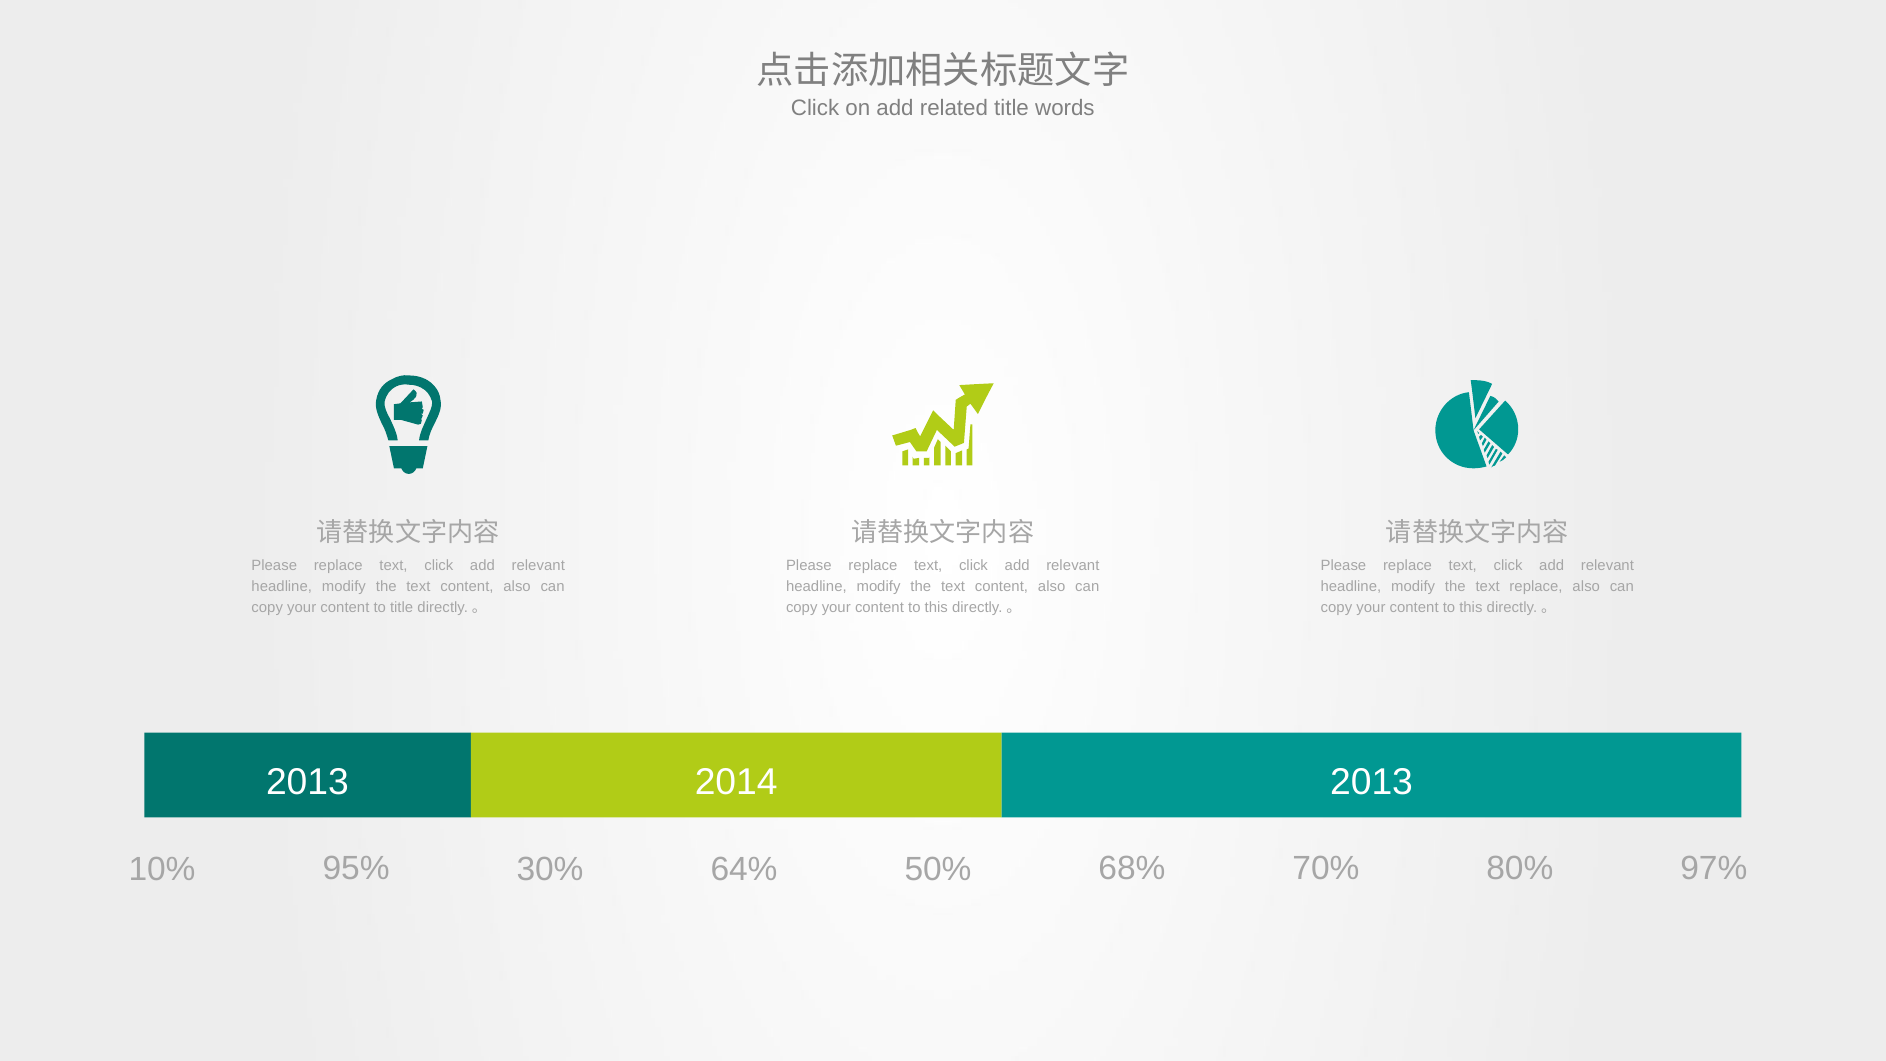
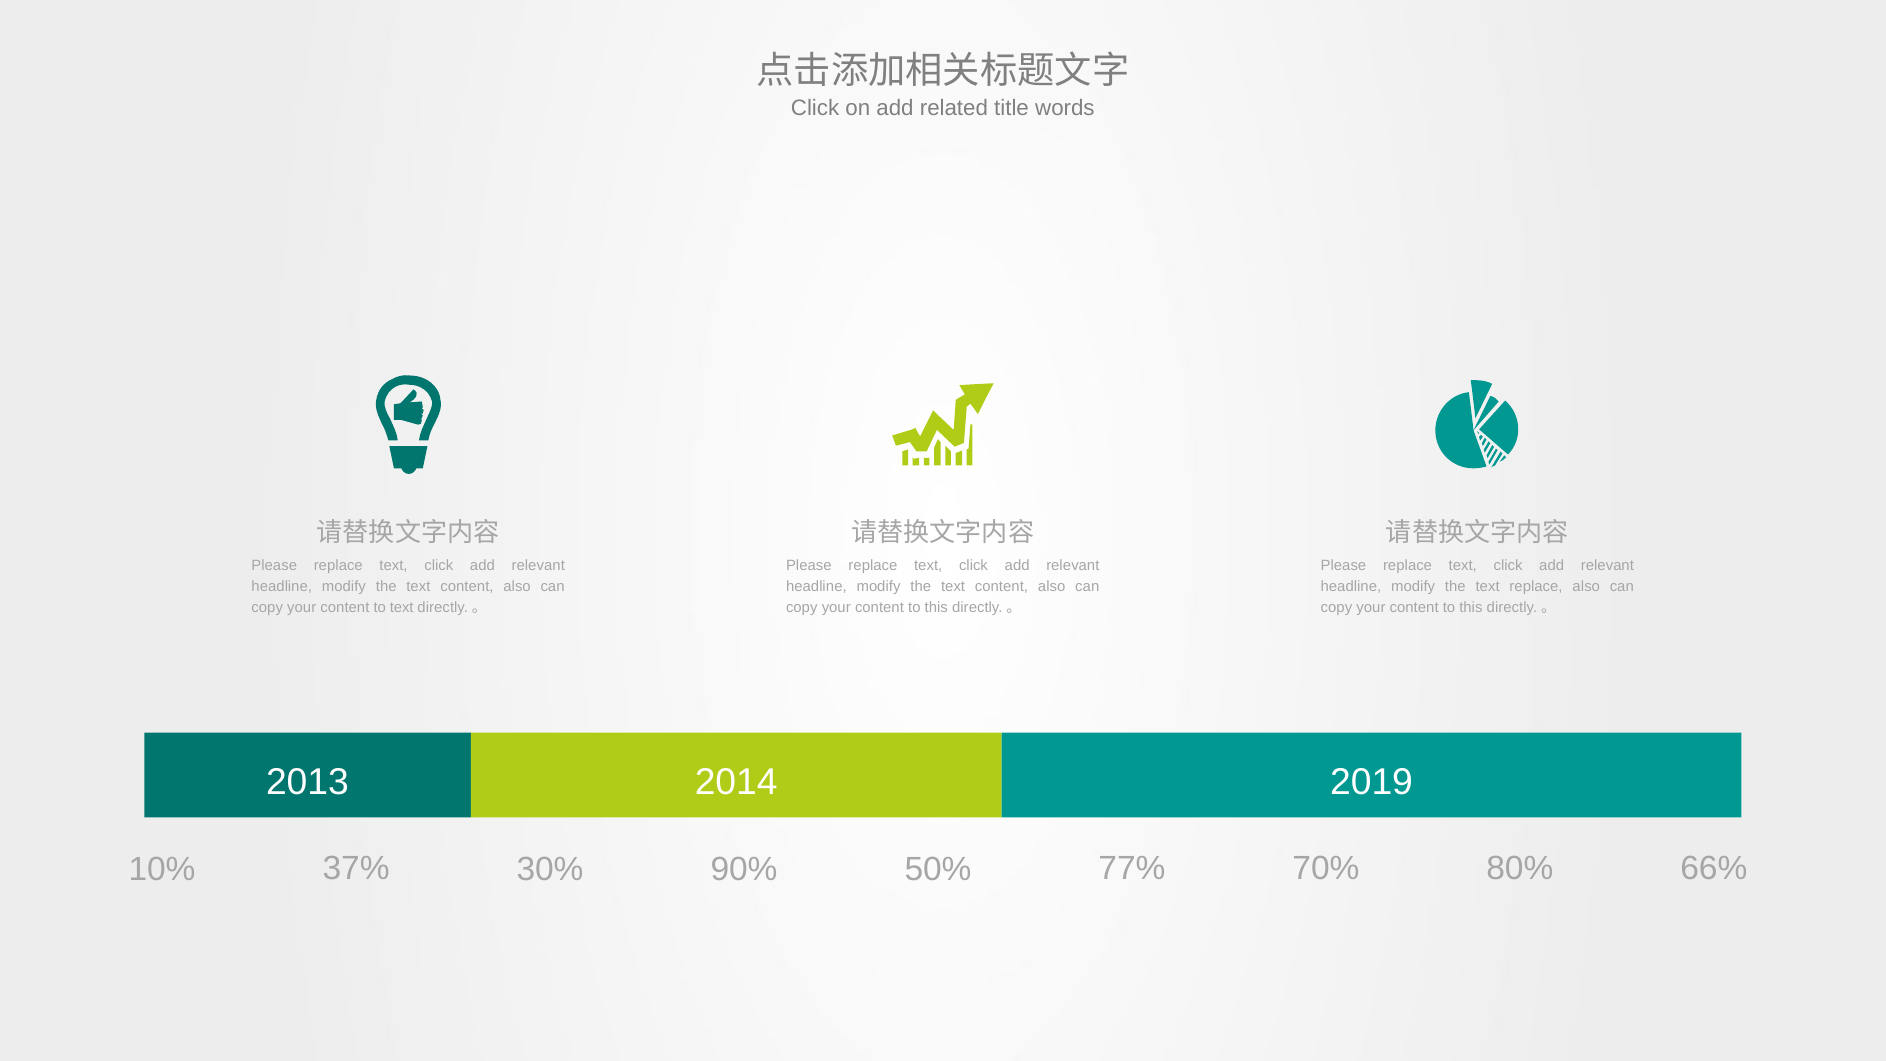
to title: title -> text (402, 608)
2014 2013: 2013 -> 2019 (1372, 782)
95%: 95% -> 37% (356, 868)
64%: 64% -> 90% (744, 869)
68%: 68% -> 77% (1132, 868)
97%: 97% -> 66% (1714, 868)
